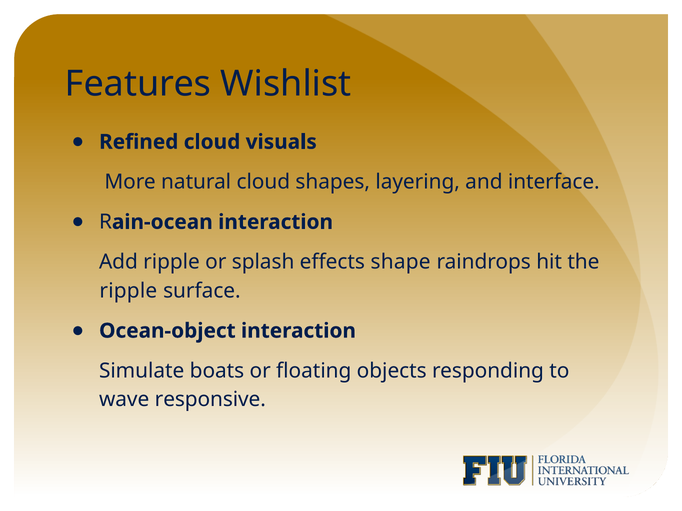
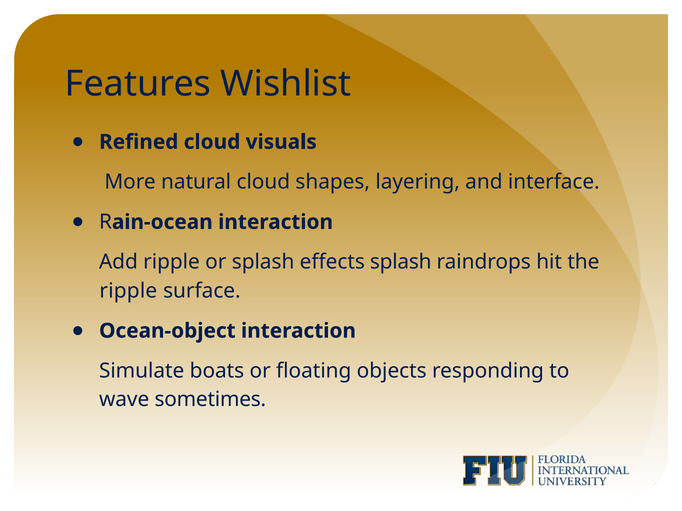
effects shape: shape -> splash (401, 262)
responsive: responsive -> sometimes (210, 400)
